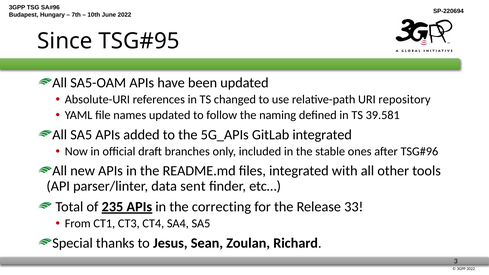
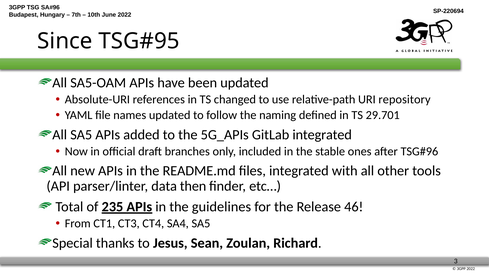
39.581: 39.581 -> 29.701 (383, 115)
sent: sent -> then (193, 186)
correcting: correcting -> guidelines (222, 207)
33: 33 -> 46 (354, 207)
